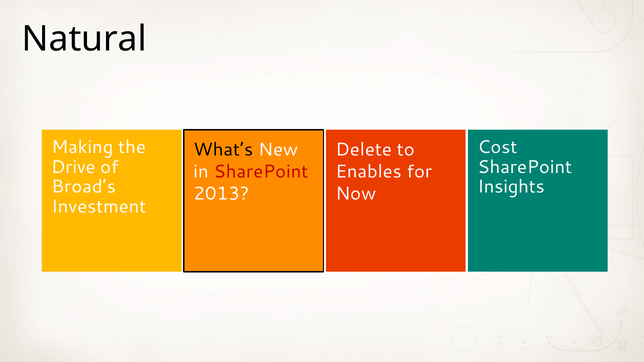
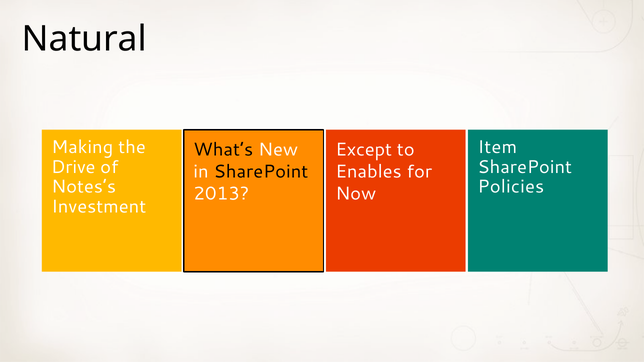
Cost: Cost -> Item (497, 147)
Delete: Delete -> Except (364, 150)
SharePoint colour: red -> black (261, 172)
Broad’s: Broad’s -> Notes’s (84, 187)
Insights: Insights -> Policies (511, 187)
